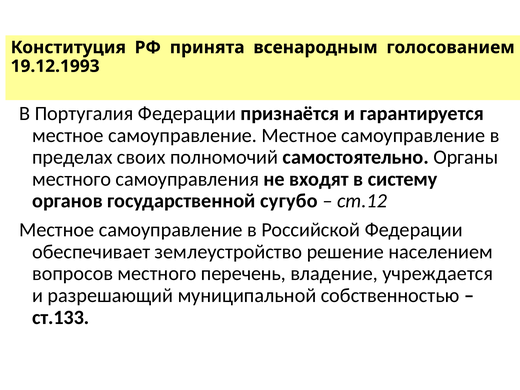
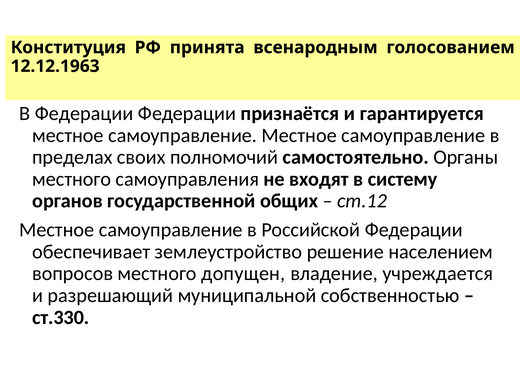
19.12.1993: 19.12.1993 -> 12.12.1963 (55, 66)
В Португалия: Португалия -> Федерации (84, 114)
сугубо: сугубо -> общих (289, 201)
перечень: перечень -> допущен (243, 274)
ст.133: ст.133 -> ст.330 (61, 317)
